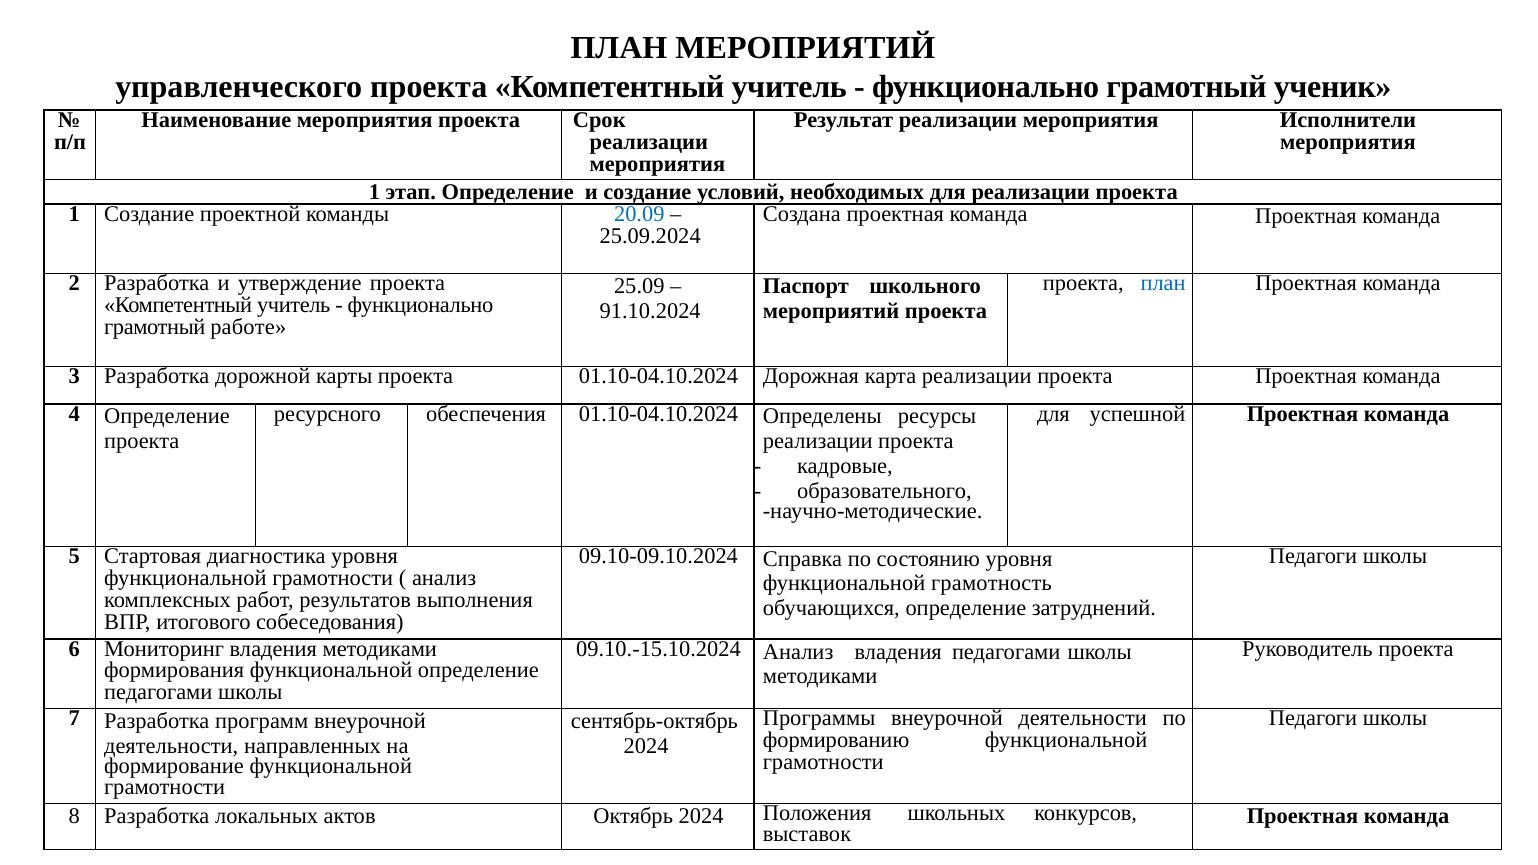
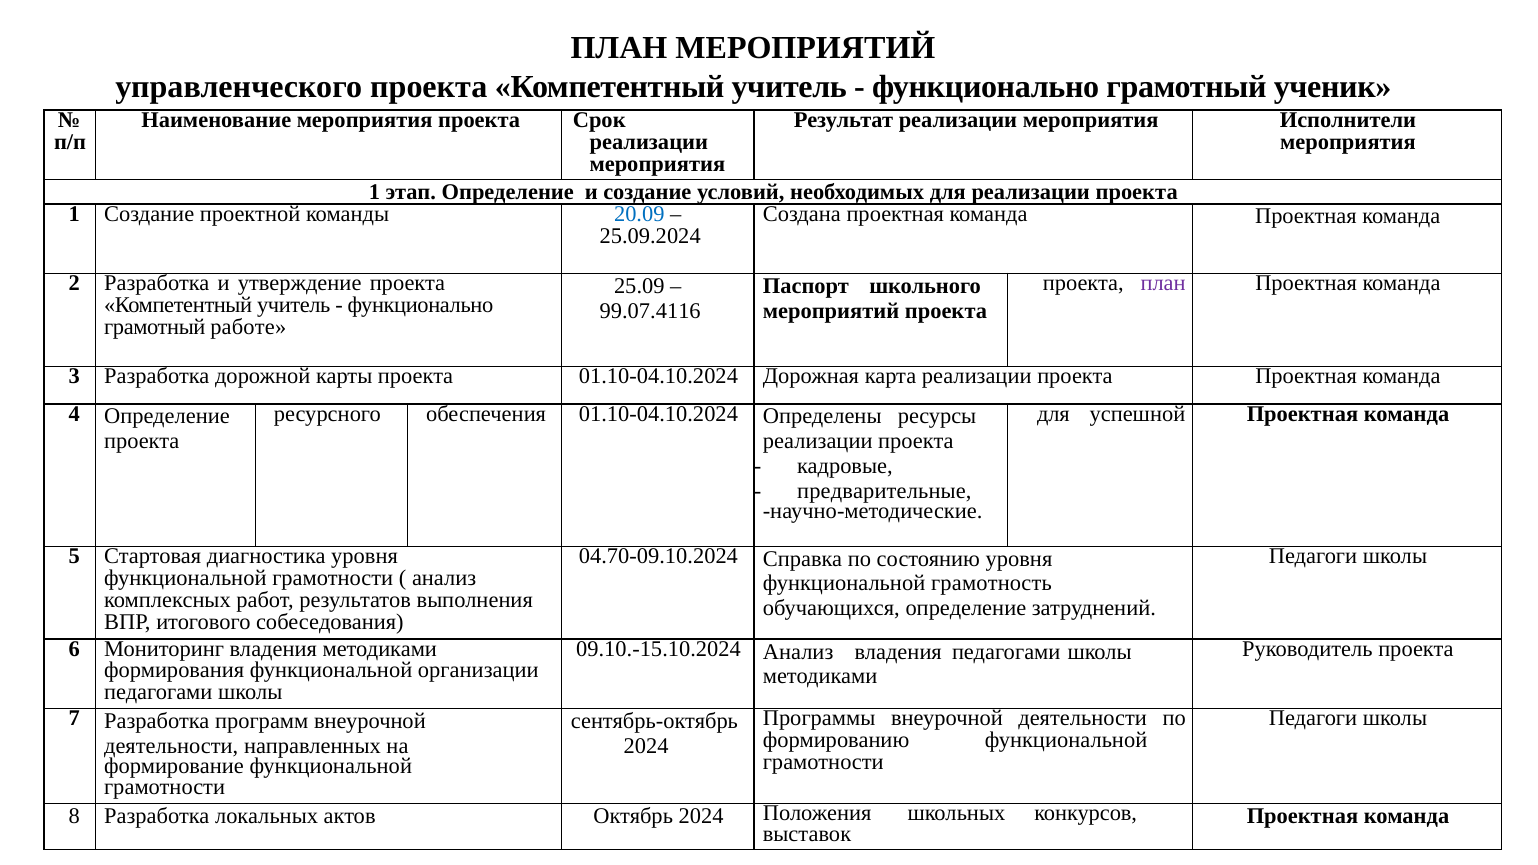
план colour: blue -> purple (1163, 283)
91.10.2024: 91.10.2024 -> 99.07.4116 (650, 311)
образовательного: образовательного -> предварительные (884, 491)
09.10-09.10.2024: 09.10-09.10.2024 -> 04.70-09.10.2024 (658, 556)
функциональной определение: определение -> организации (478, 671)
